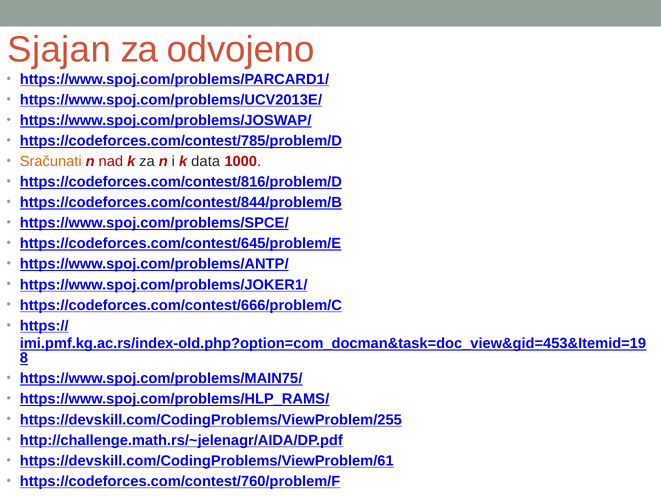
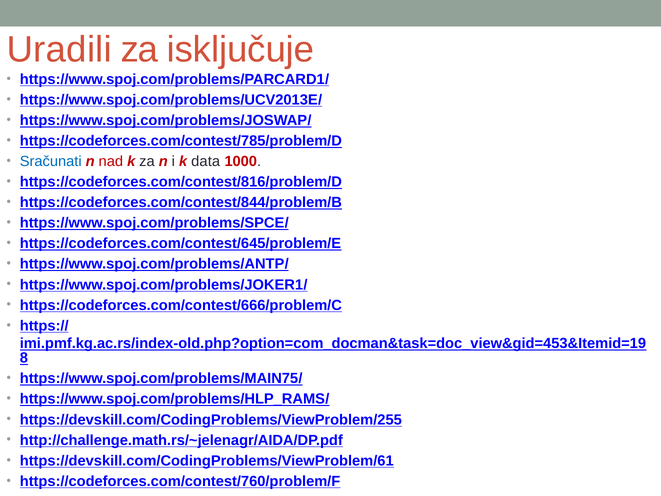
Sjajan: Sjajan -> Uradili (59, 49)
odvojeno: odvojeno -> isključuje (241, 49)
Sračunati colour: orange -> blue (51, 161)
